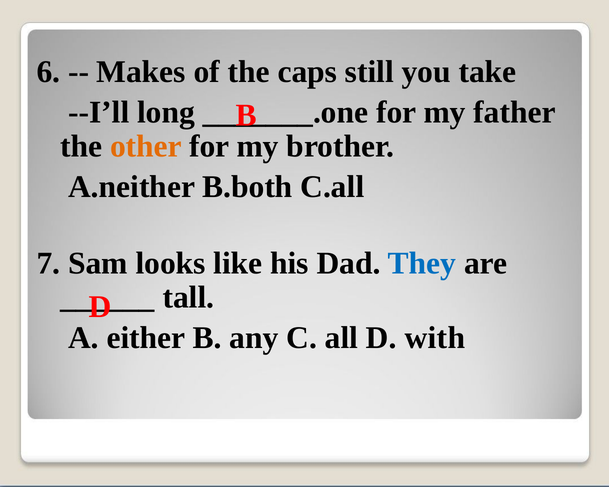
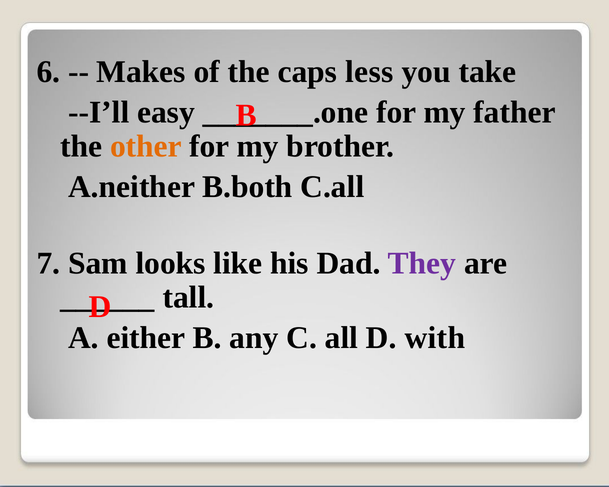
still: still -> less (369, 72)
long: long -> easy (166, 112)
They colour: blue -> purple (422, 263)
